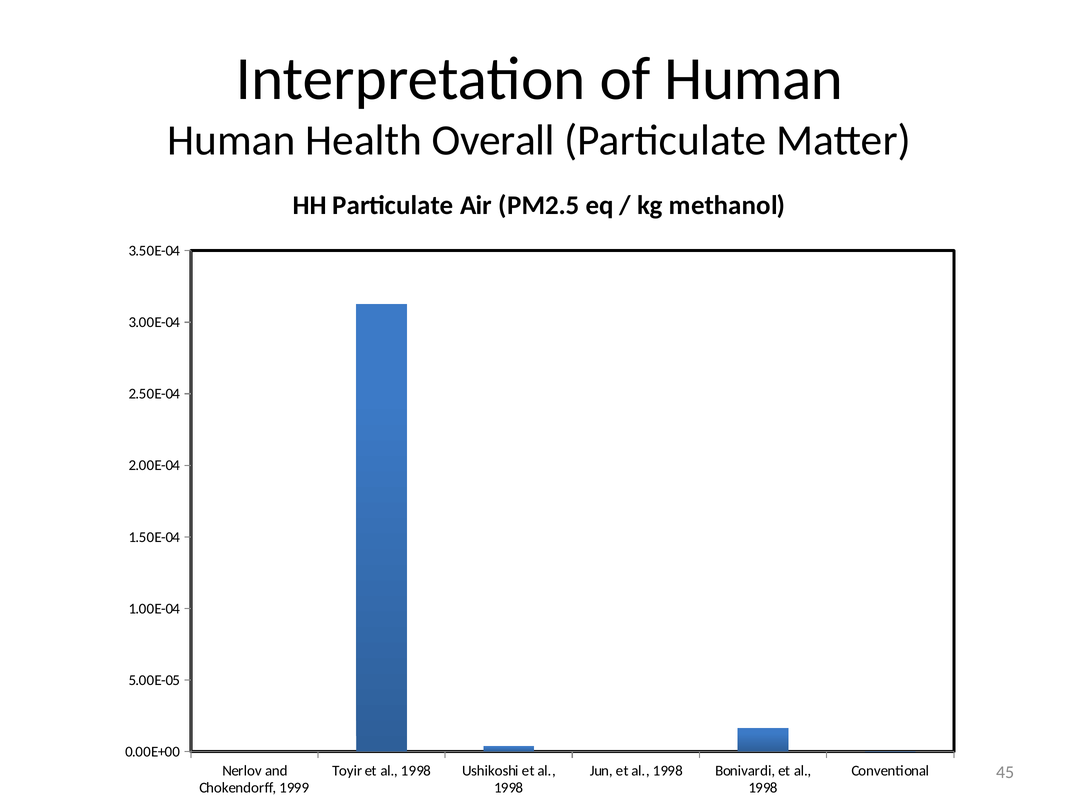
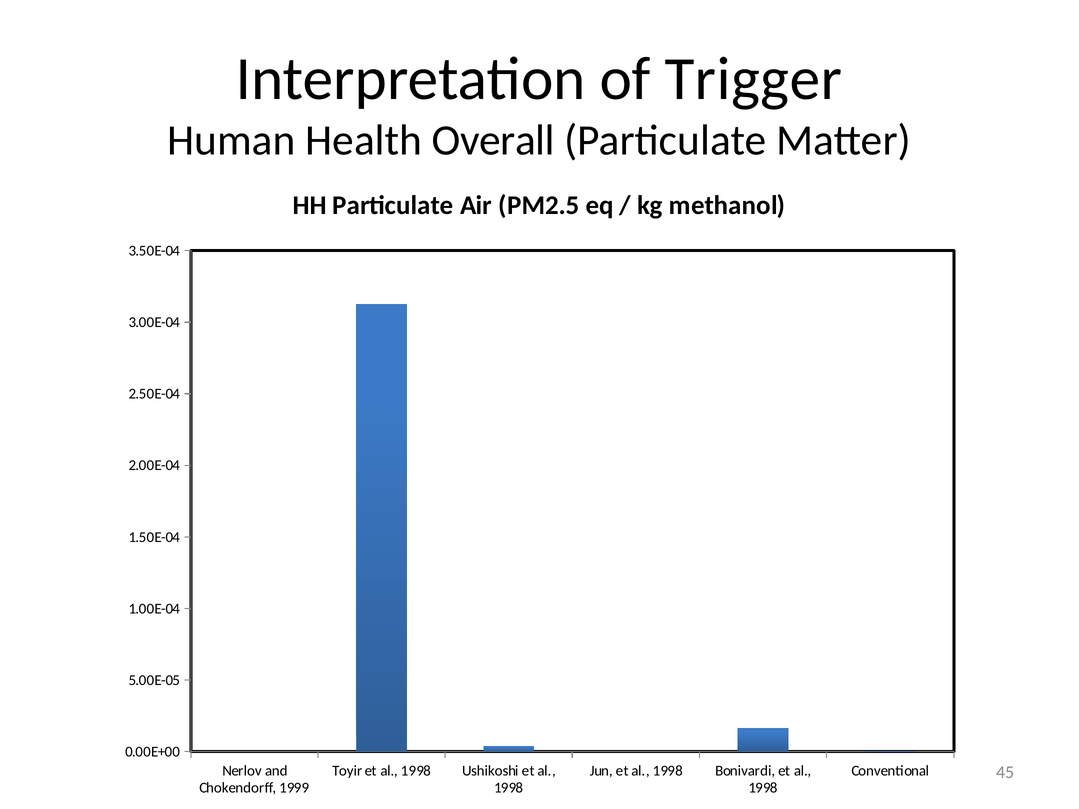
of Human: Human -> Trigger (753, 79)
